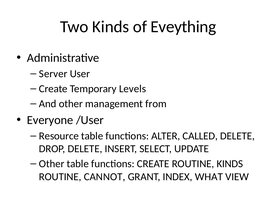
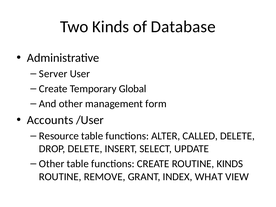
Eveything: Eveything -> Database (183, 27)
Levels: Levels -> Global (133, 89)
from: from -> form (156, 104)
Everyone: Everyone -> Accounts (50, 120)
CANNOT: CANNOT -> REMOVE (105, 177)
